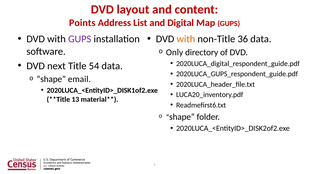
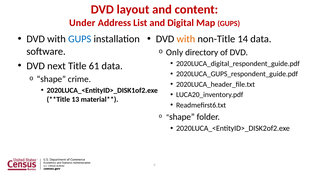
Points: Points -> Under (82, 23)
GUPS colour: purple -> blue (80, 39)
36: 36 -> 14 (243, 39)
54: 54 -> 61 (94, 66)
email: email -> crime (79, 79)
